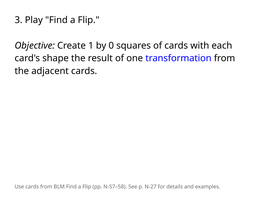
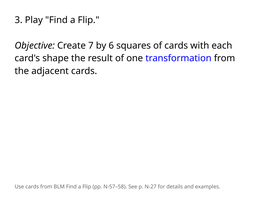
1: 1 -> 7 (91, 45)
0: 0 -> 6 (111, 45)
